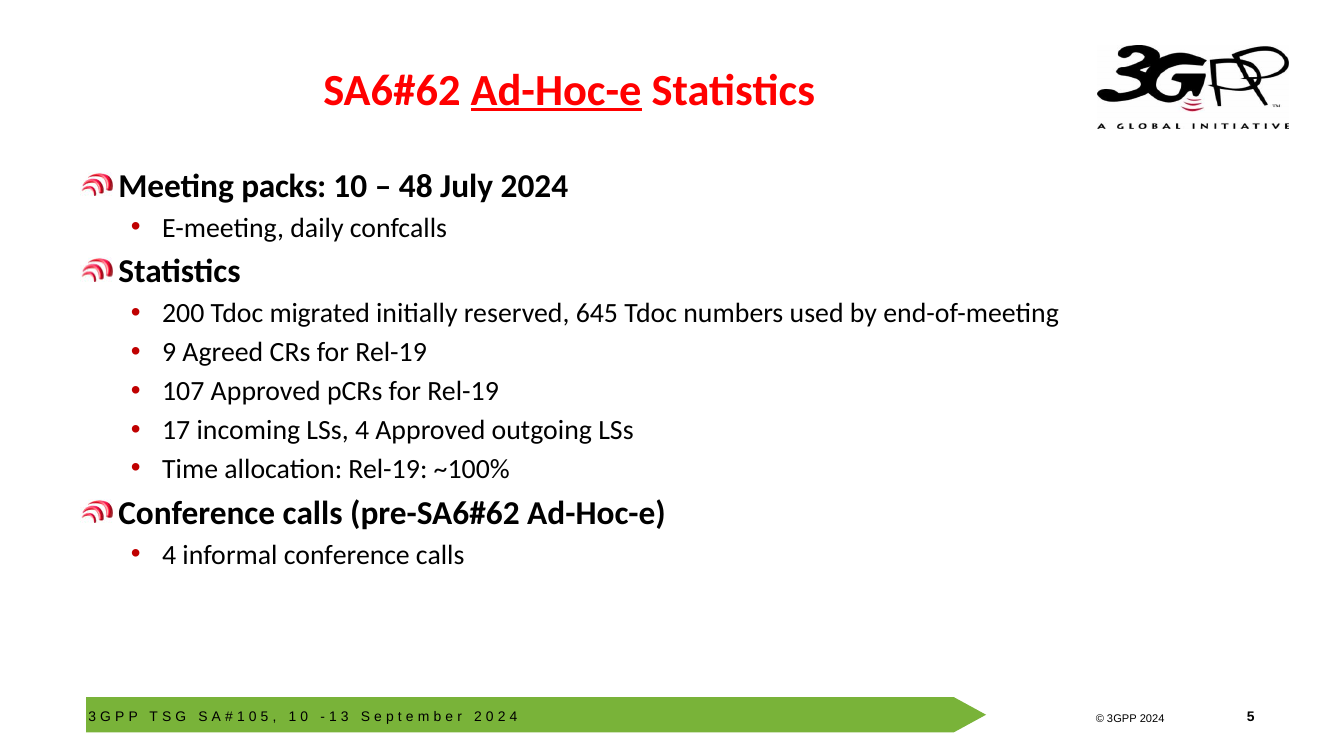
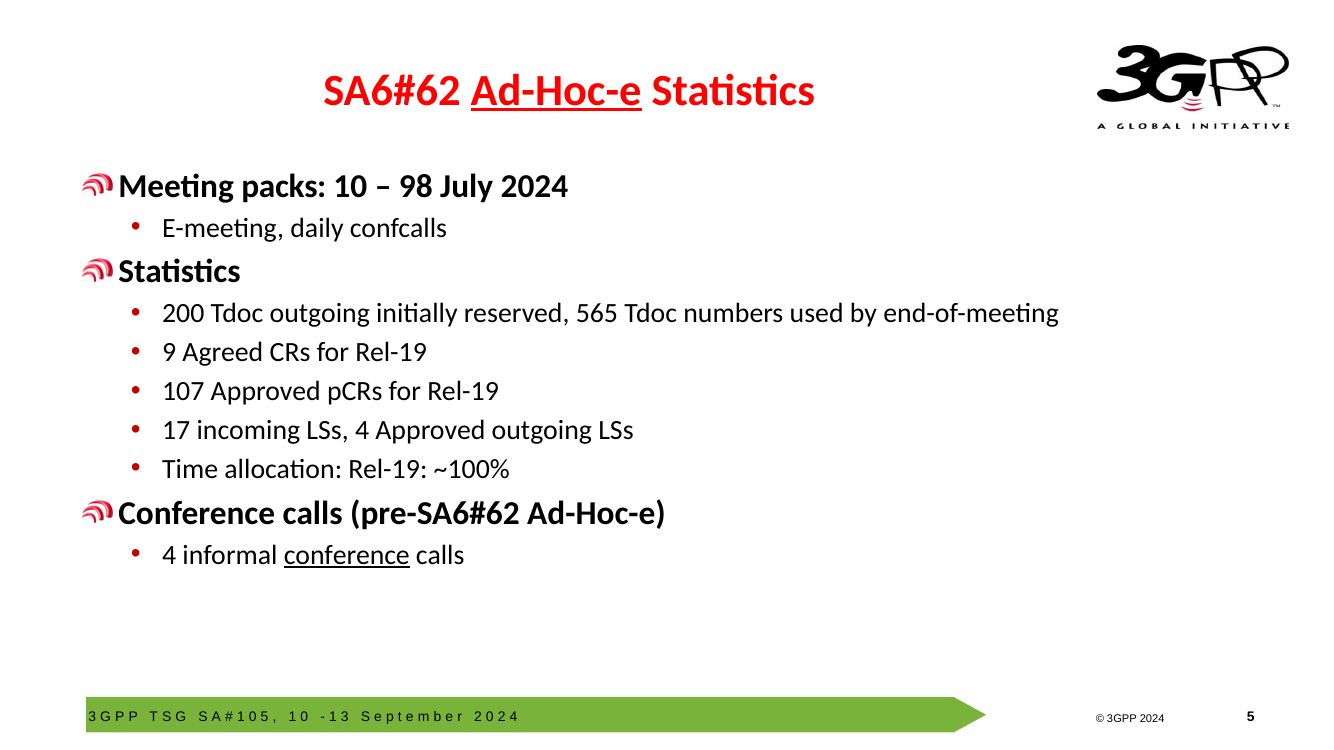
48: 48 -> 98 (416, 186)
Tdoc migrated: migrated -> outgoing (320, 314)
645: 645 -> 565 (597, 314)
conference underline: none -> present (347, 555)
